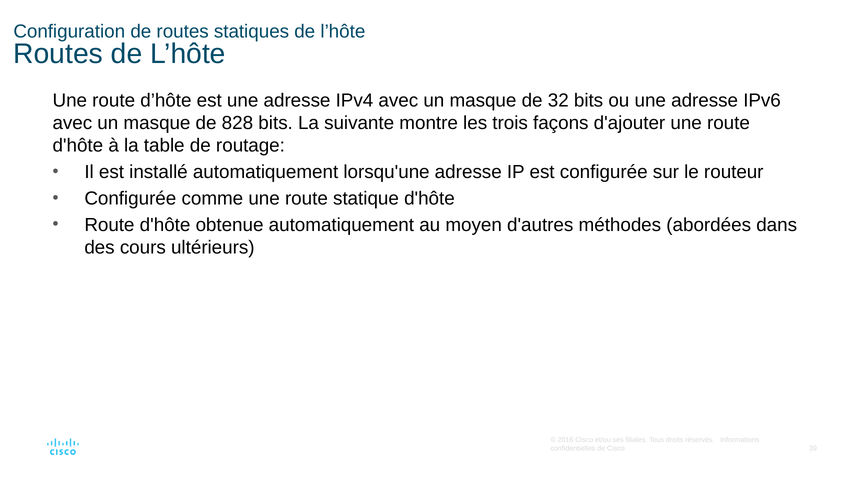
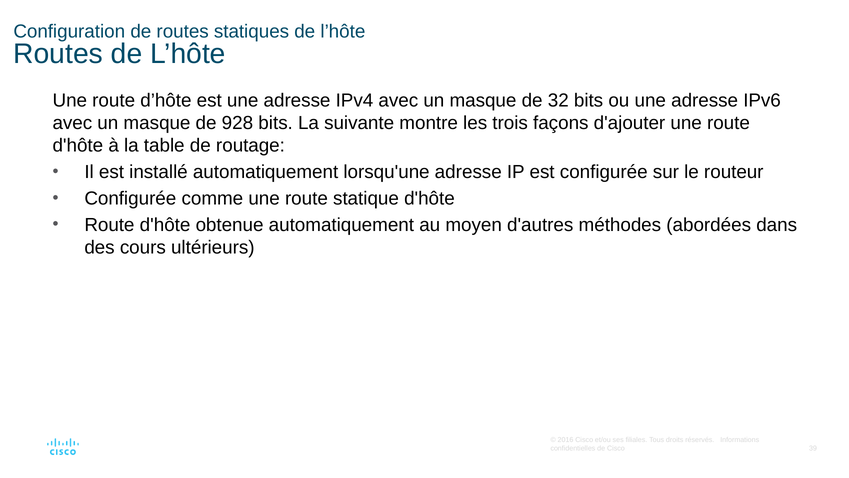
828: 828 -> 928 (237, 123)
